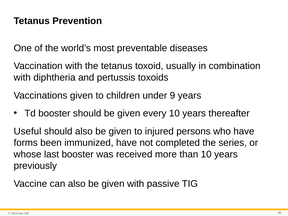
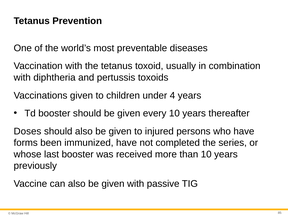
9: 9 -> 4 (172, 95)
Useful: Useful -> Doses (27, 131)
